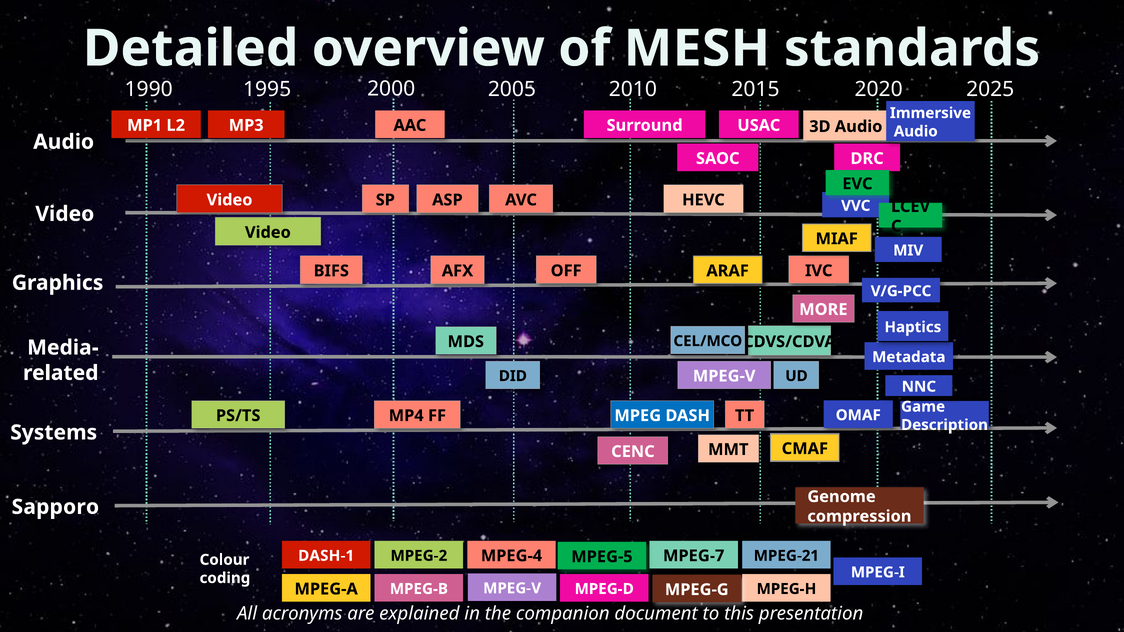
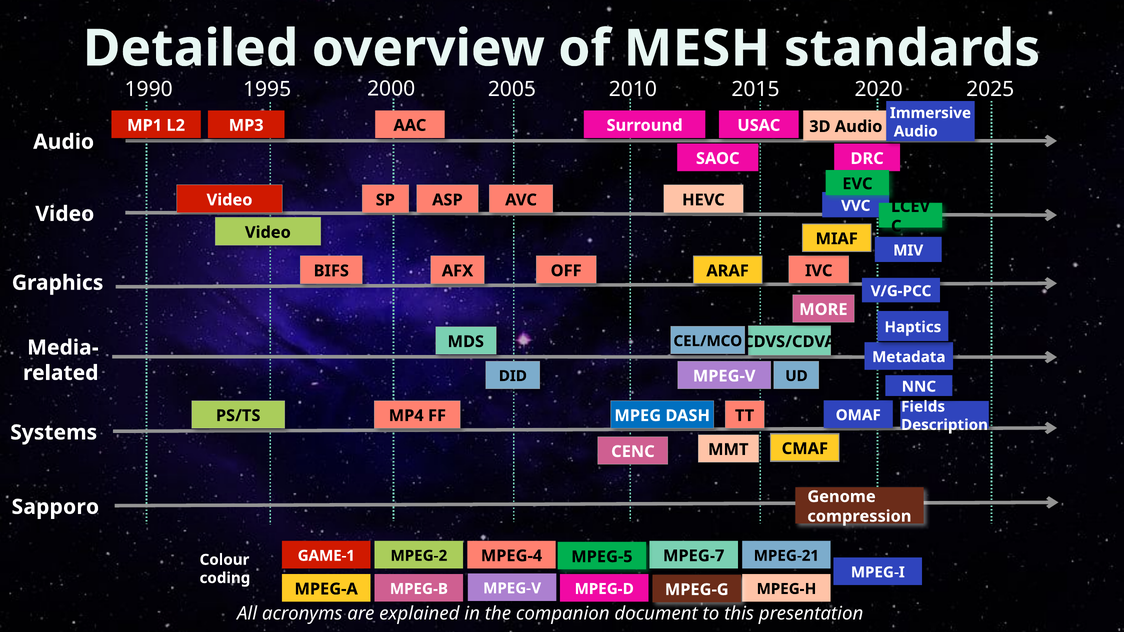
Game: Game -> Fields (923, 407)
DASH-1: DASH-1 -> GAME-1 (326, 556)
